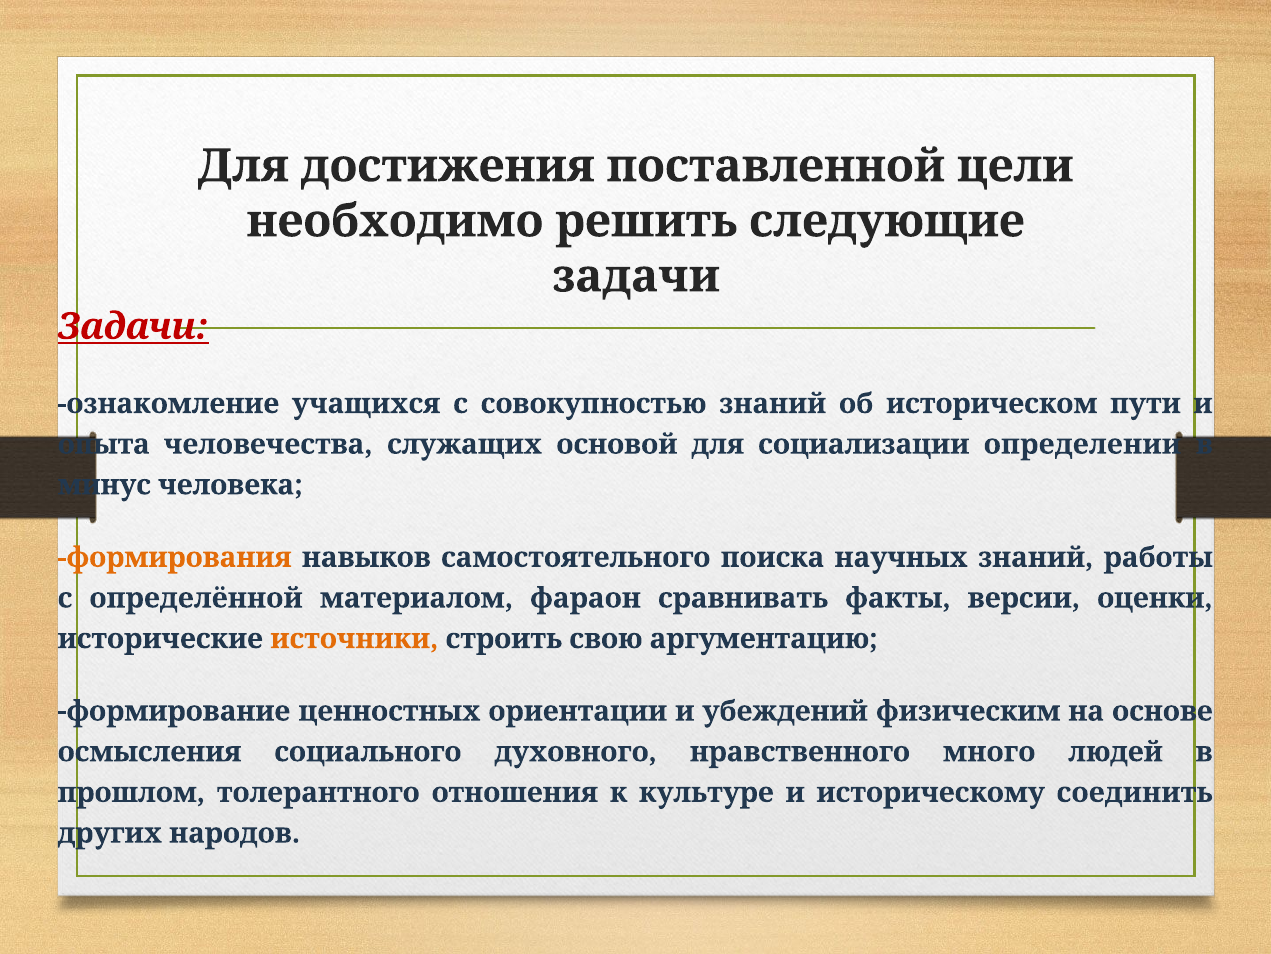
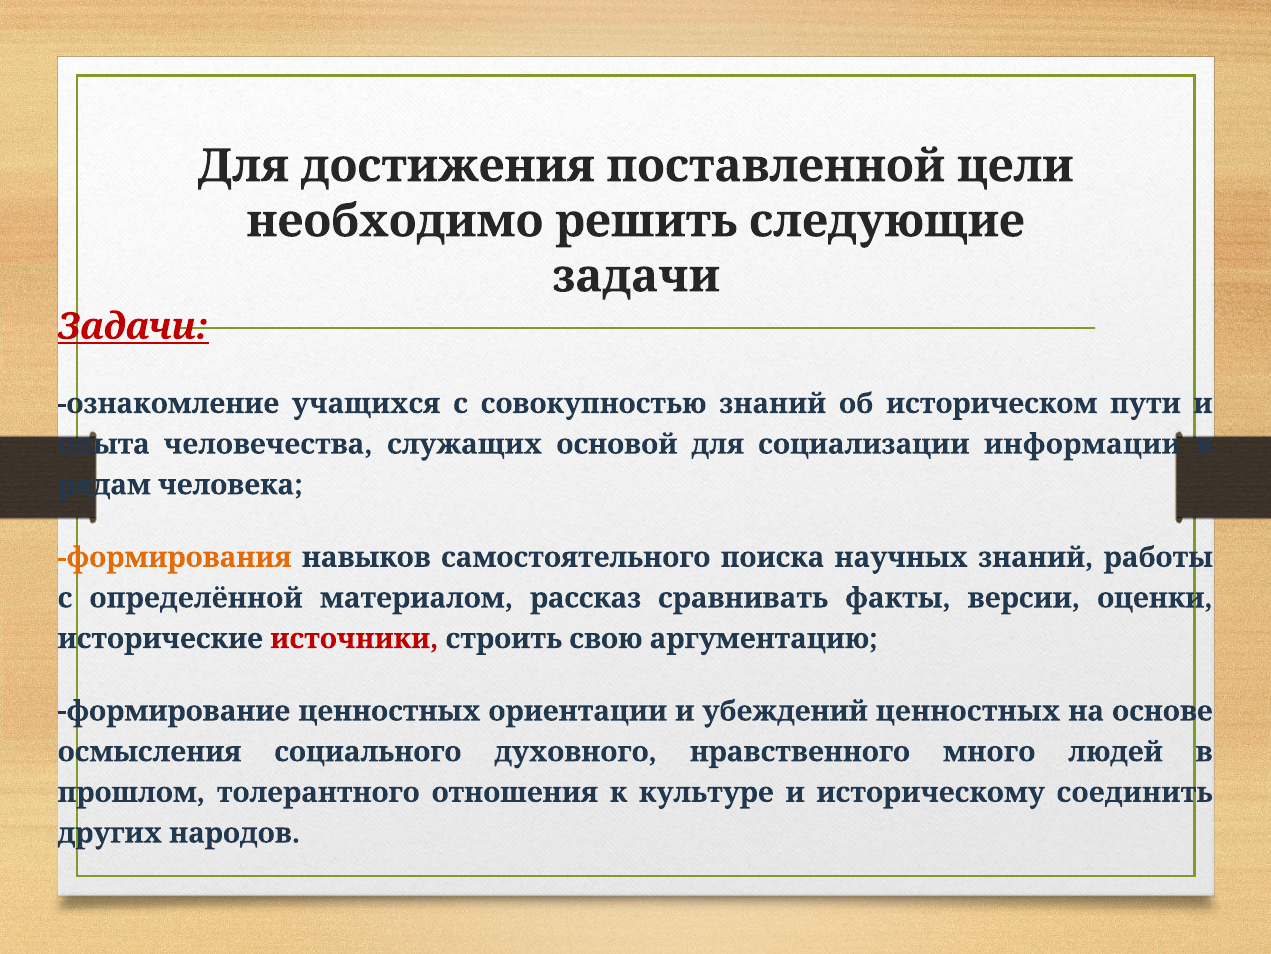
определении: определении -> информации (1082, 444)
минус: минус -> рядам (104, 485)
фараон: фараон -> рассказ (586, 598)
источники colour: orange -> red (354, 638)
убеждений физическим: физическим -> ценностных (968, 711)
